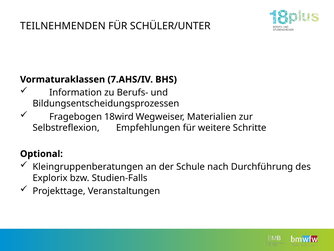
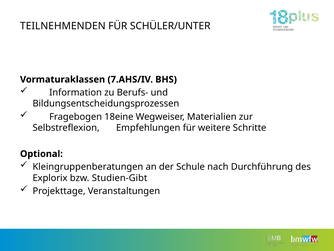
18wird: 18wird -> 18eine (119, 116)
Studien-Falls: Studien-Falls -> Studien-Gibt (120, 178)
